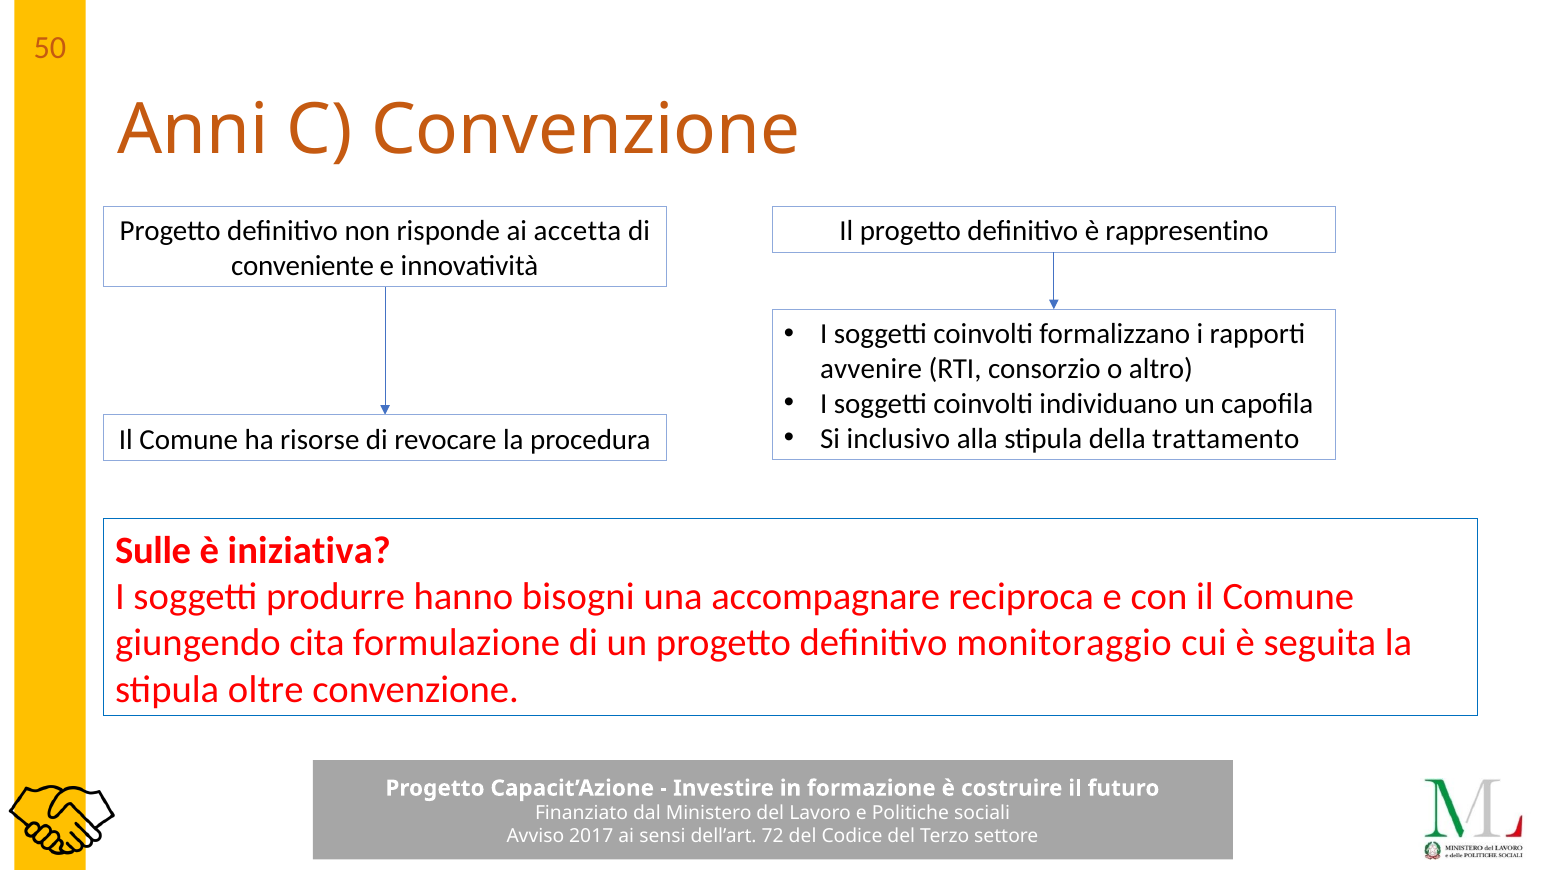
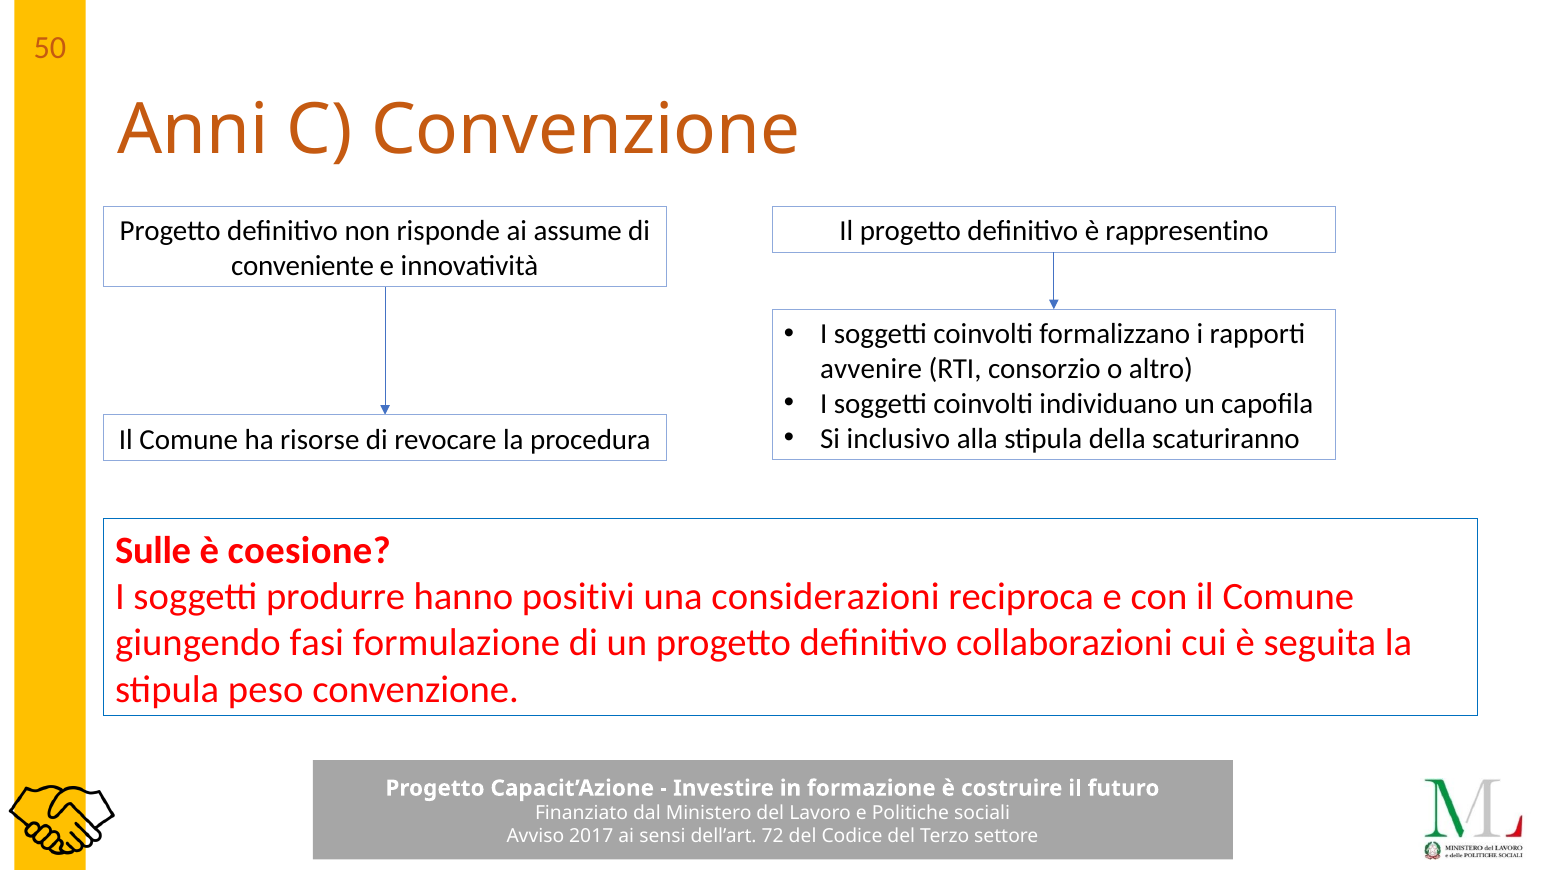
accetta: accetta -> assume (578, 231)
trattamento: trattamento -> scaturiranno (1226, 439)
iniziativa: iniziativa -> coesione (309, 550)
bisogni: bisogni -> positivi (578, 597)
accompagnare: accompagnare -> considerazioni (825, 597)
cita: cita -> fasi (317, 643)
monitoraggio: monitoraggio -> collaborazioni (1064, 643)
oltre: oltre -> peso (266, 689)
